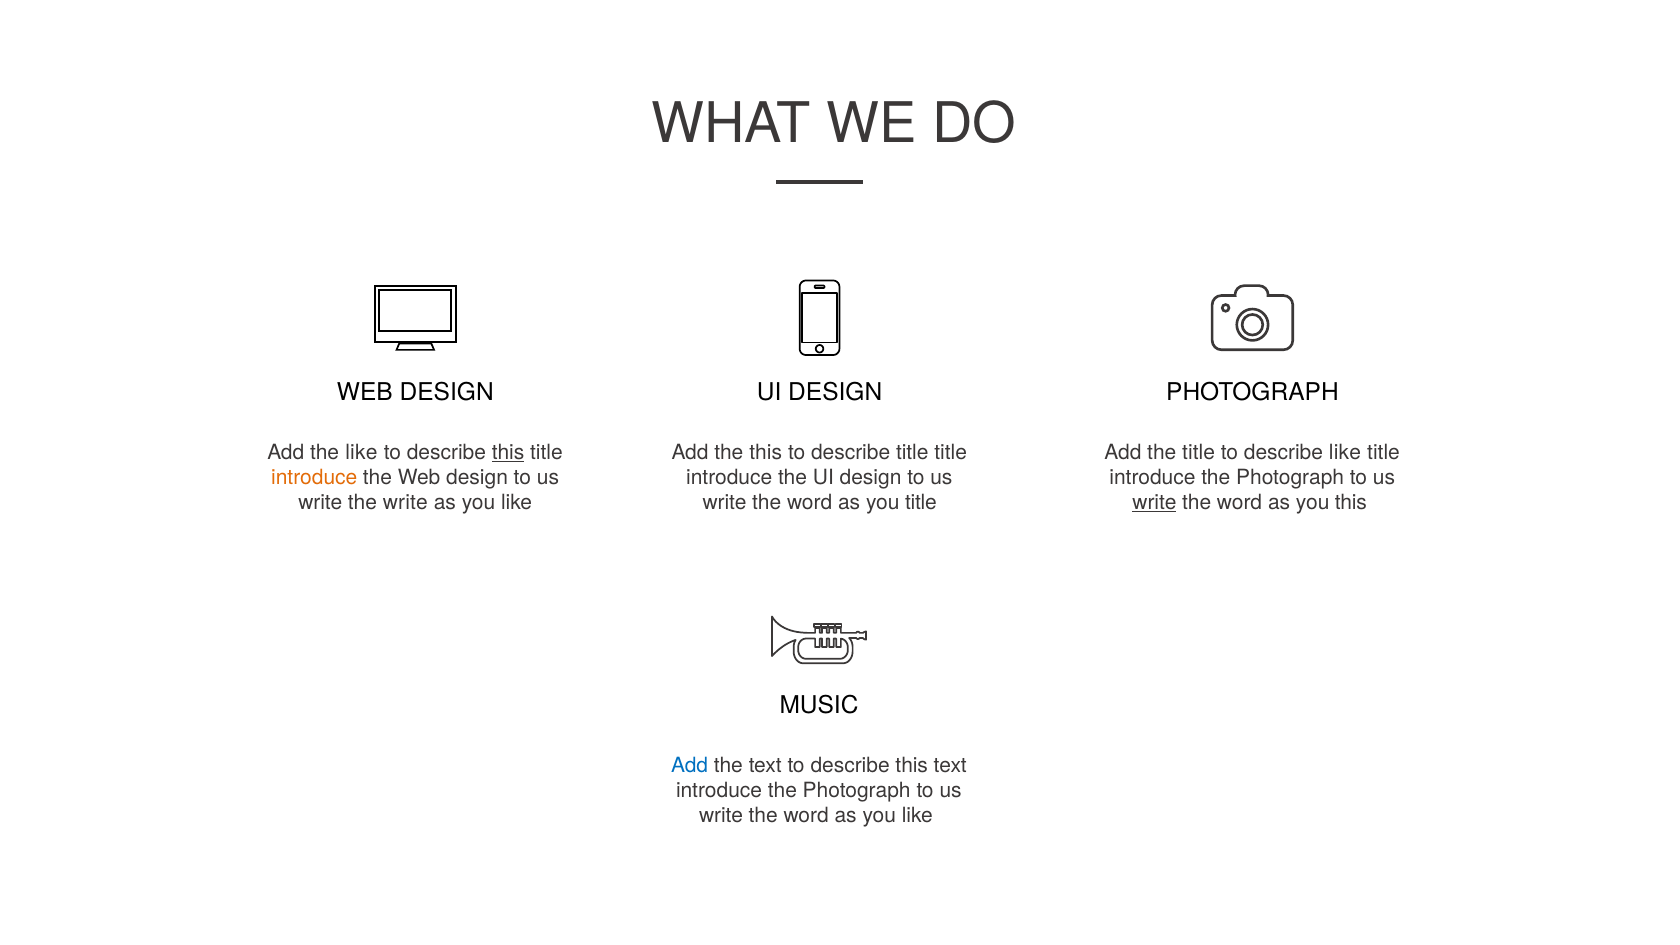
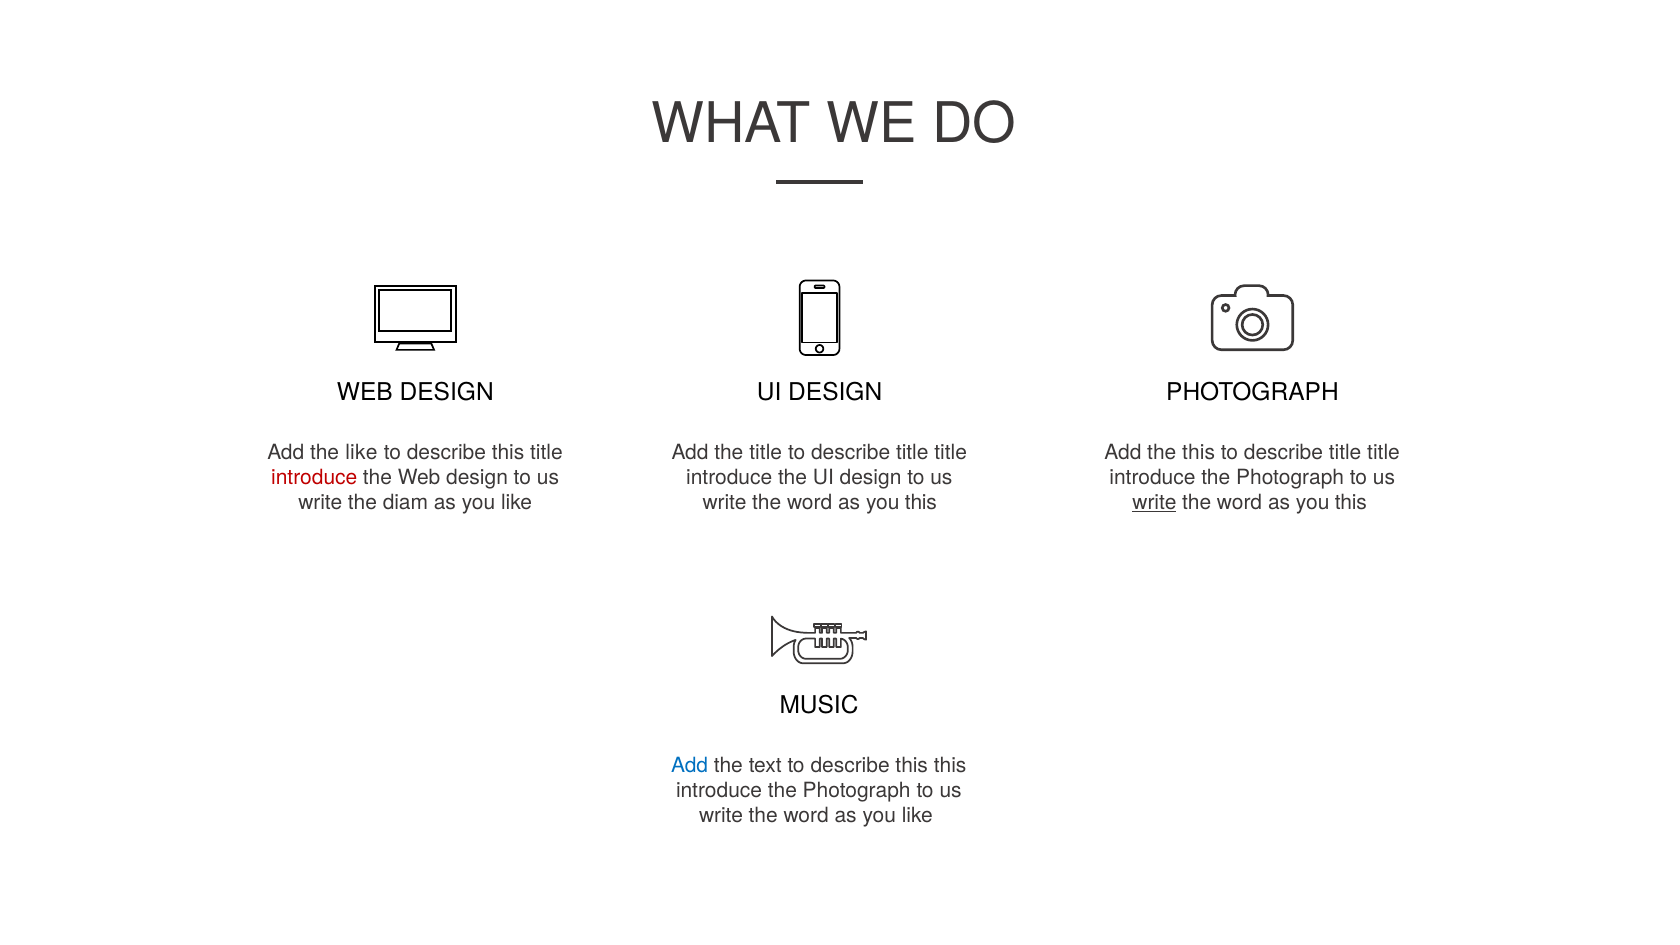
this underline: present -> none (508, 452)
the this: this -> title (766, 452)
the title: title -> this (1199, 452)
like: like -> title (1345, 452)
introduce colour: orange -> red (314, 477)
the write: write -> diam (405, 503)
title: title -> this (921, 503)
this text: text -> this (950, 765)
